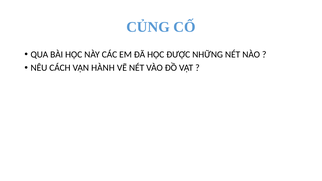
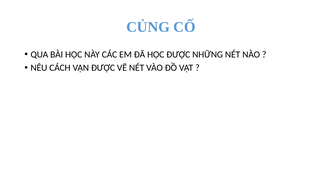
VẬN HÀNH: HÀNH -> ĐƯỢC (103, 68)
